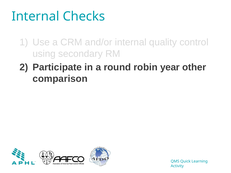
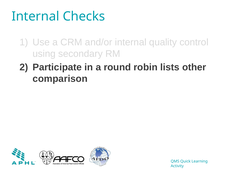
year: year -> lists (170, 67)
